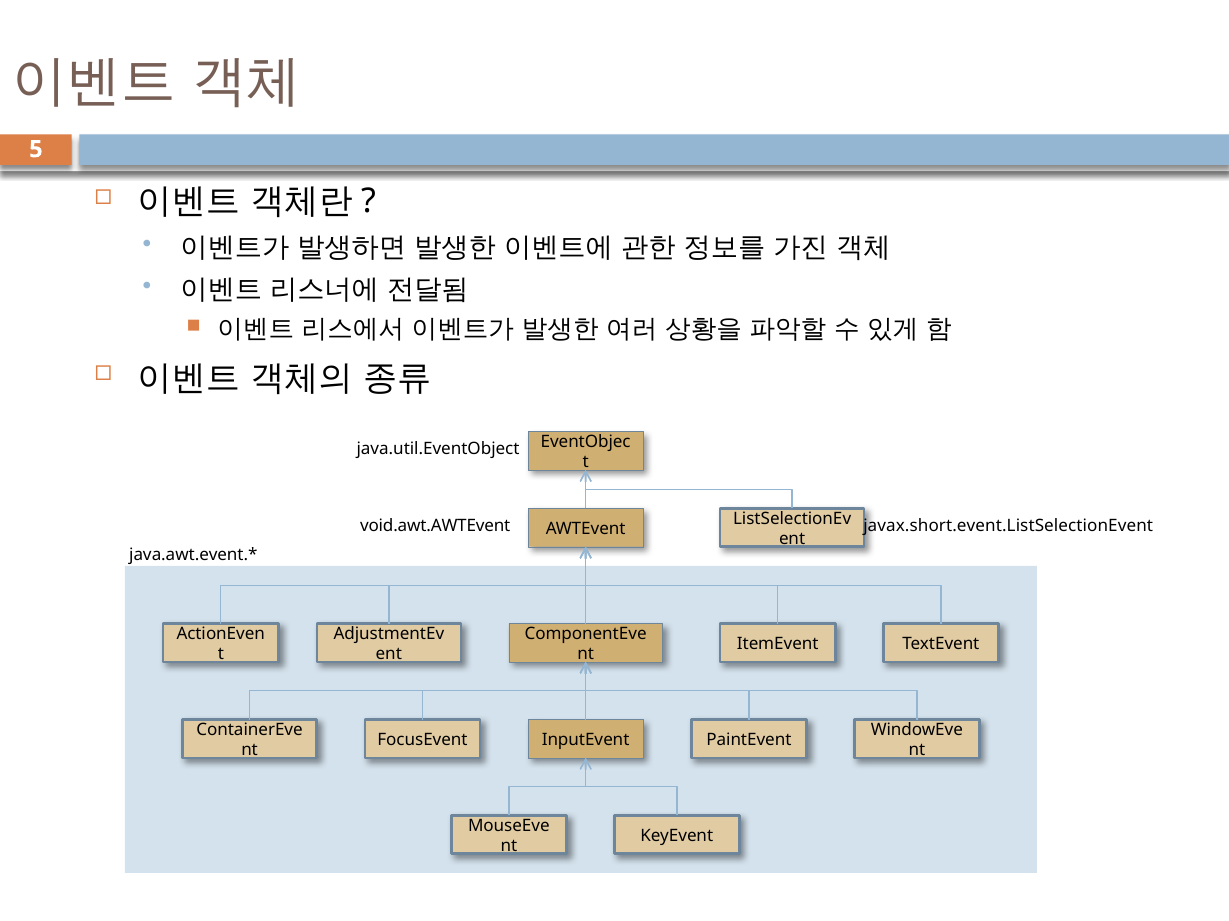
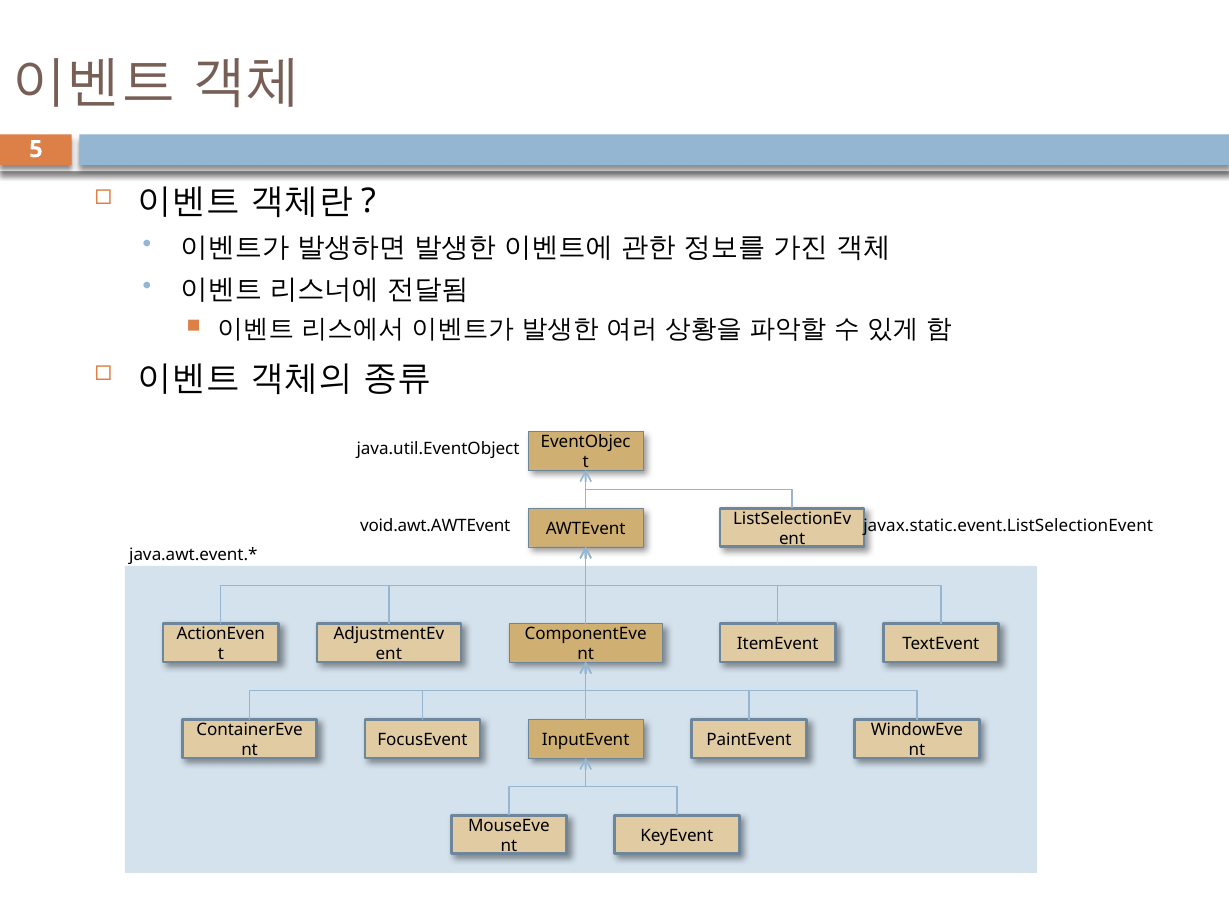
javax.short.event.ListSelectionEvent: javax.short.event.ListSelectionEvent -> javax.static.event.ListSelectionEvent (1008, 526)
